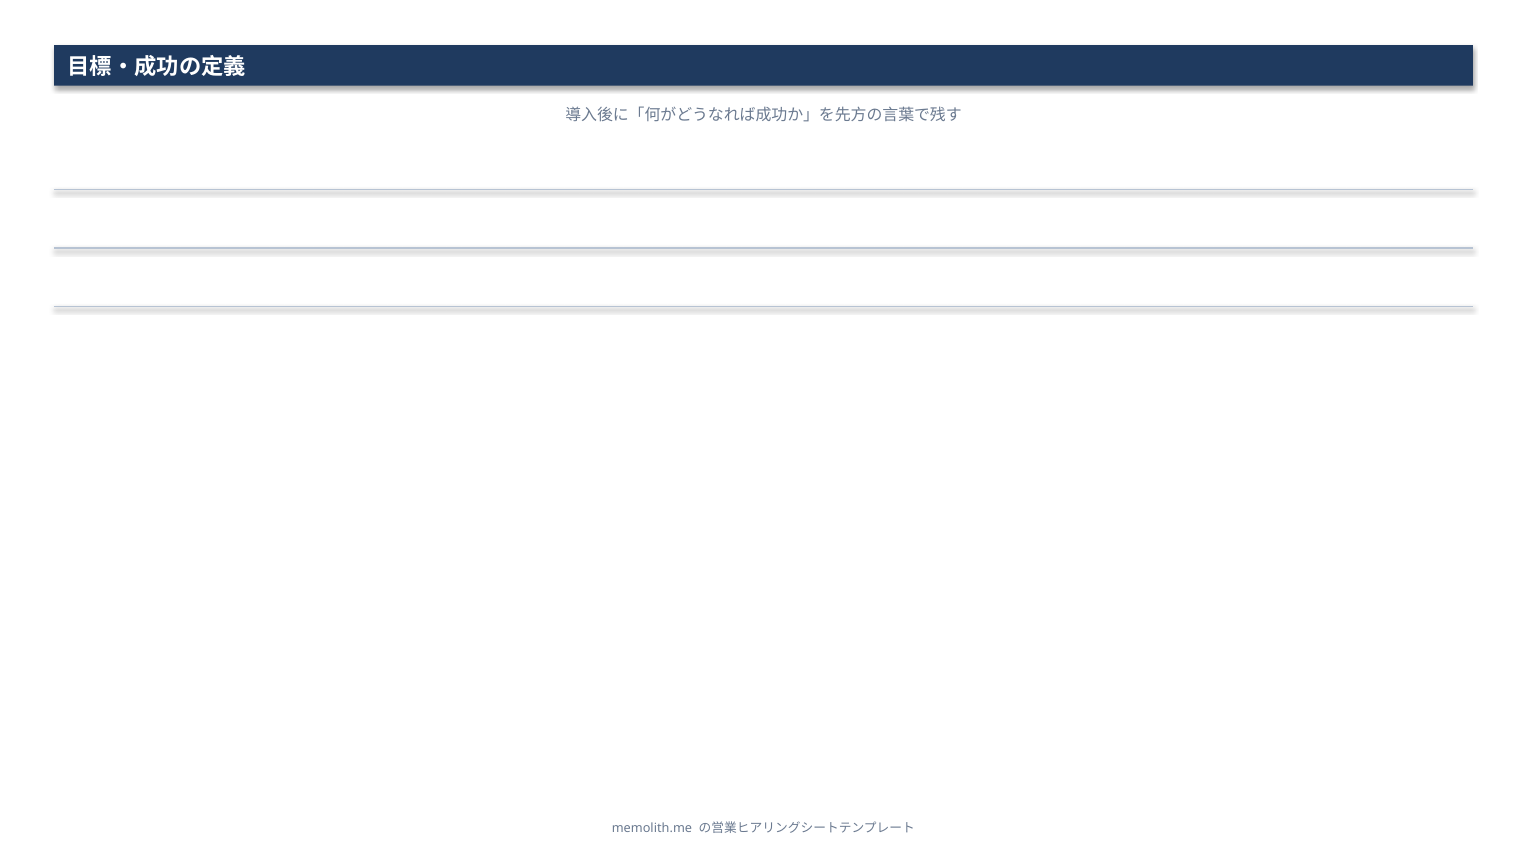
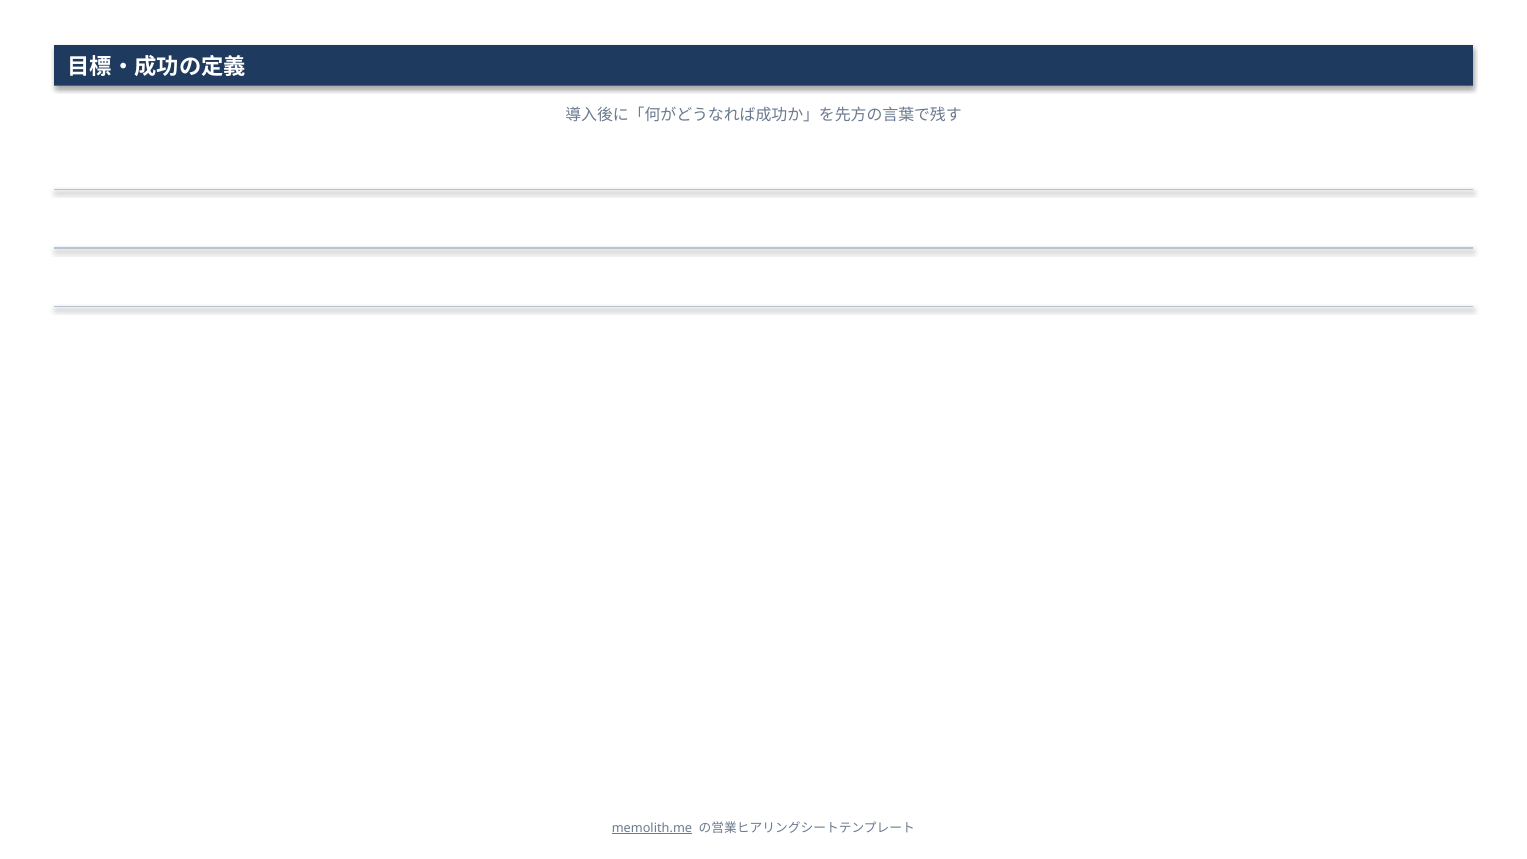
memolith.me underline: none -> present (652, 828)
